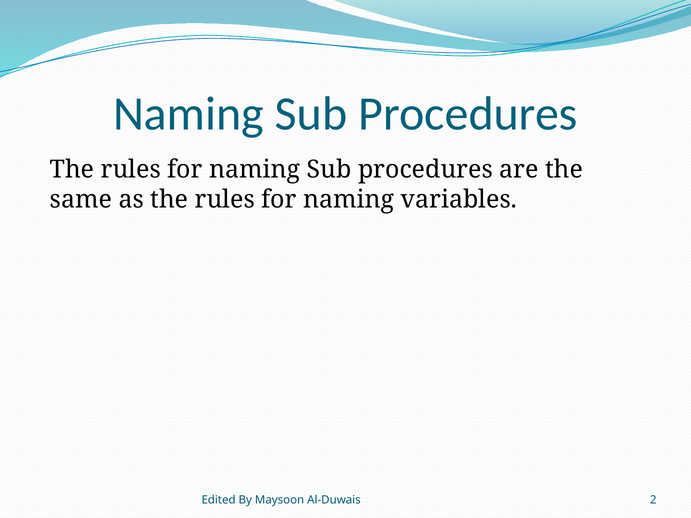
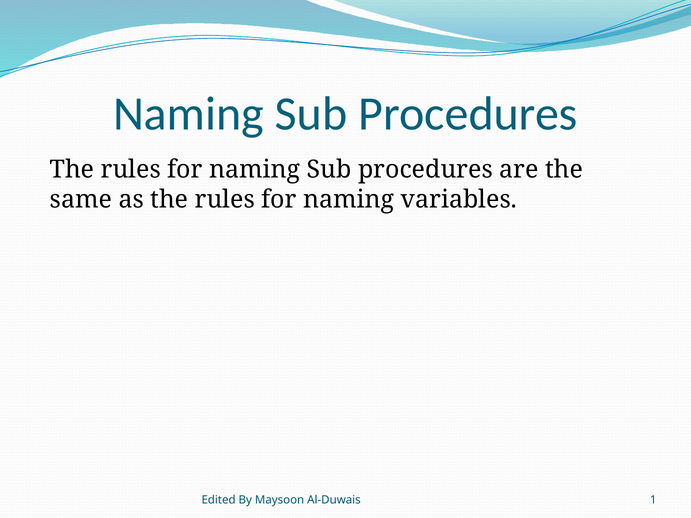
2: 2 -> 1 (653, 500)
